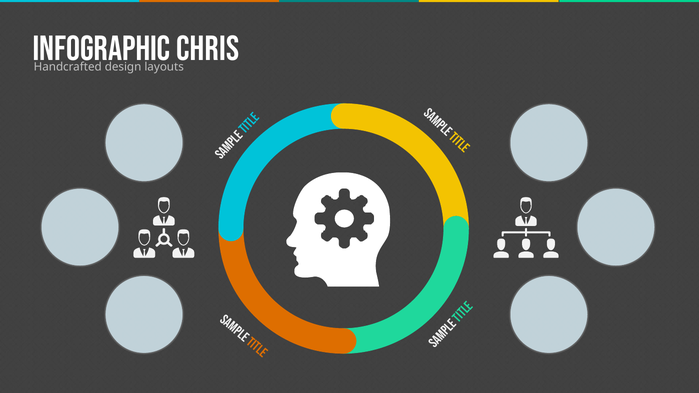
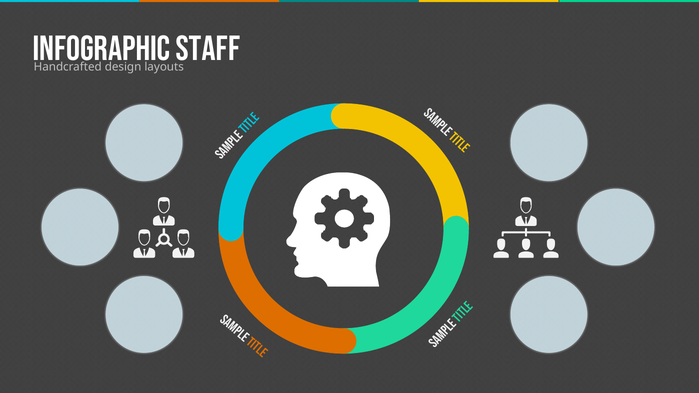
CHRIS: CHRIS -> STAFF (208, 49)
